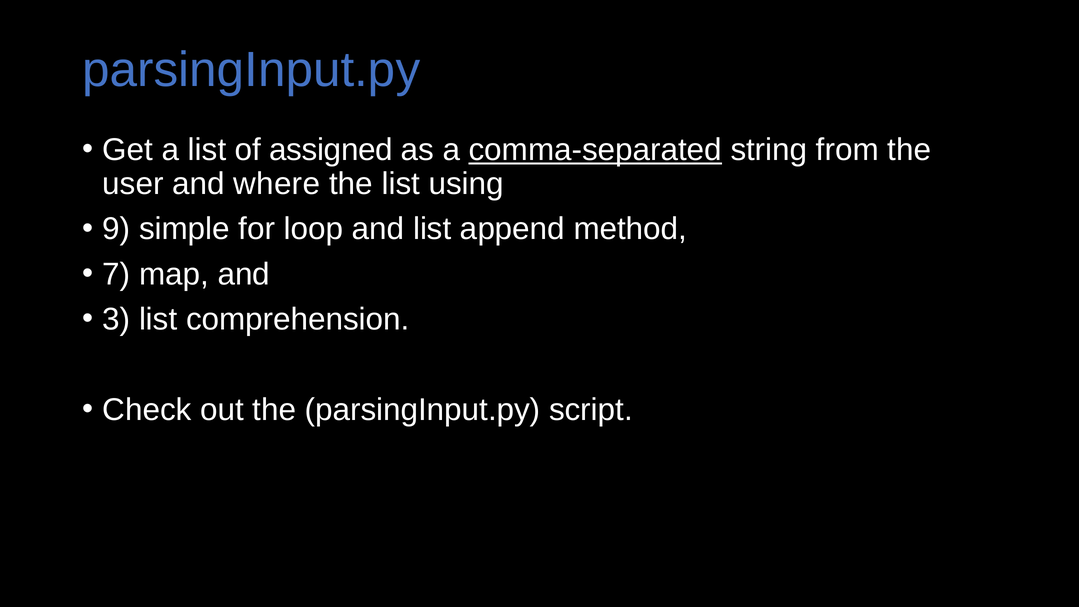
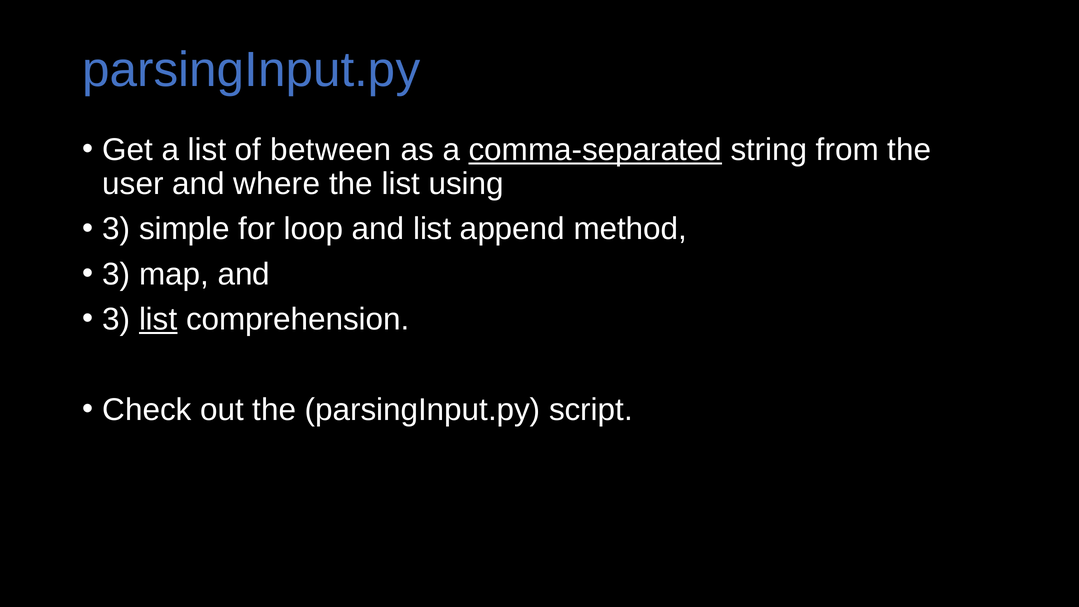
assigned: assigned -> between (331, 150)
9: 9 -> 3 (116, 229)
7: 7 -> 3 (116, 274)
list underline: none -> present (158, 319)
